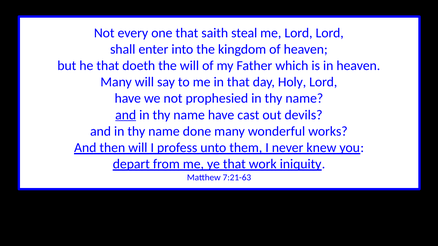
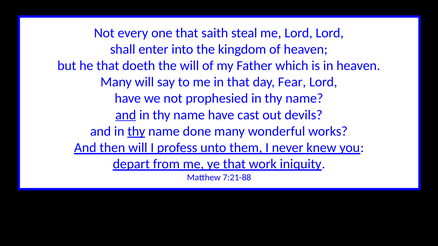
Holy: Holy -> Fear (292, 82)
thy underline: none -> present (136, 131)
7:21-63: 7:21-63 -> 7:21-88 (237, 178)
